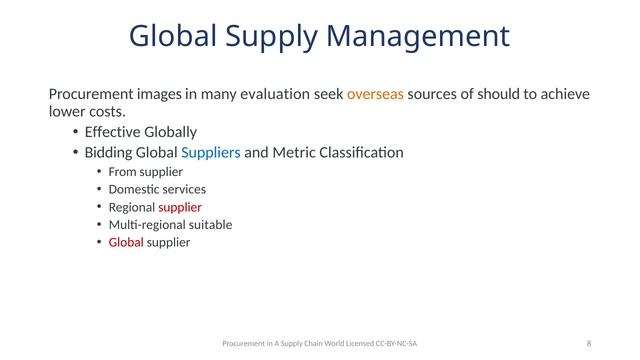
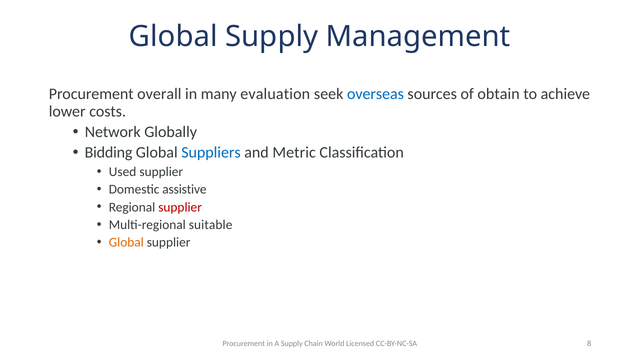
images: images -> overall (159, 94)
overseas colour: orange -> blue (376, 94)
should: should -> obtain (499, 94)
Effective: Effective -> Network (113, 132)
From: From -> Used (123, 172)
services: services -> assistive (184, 189)
Global colour: red -> orange (126, 243)
